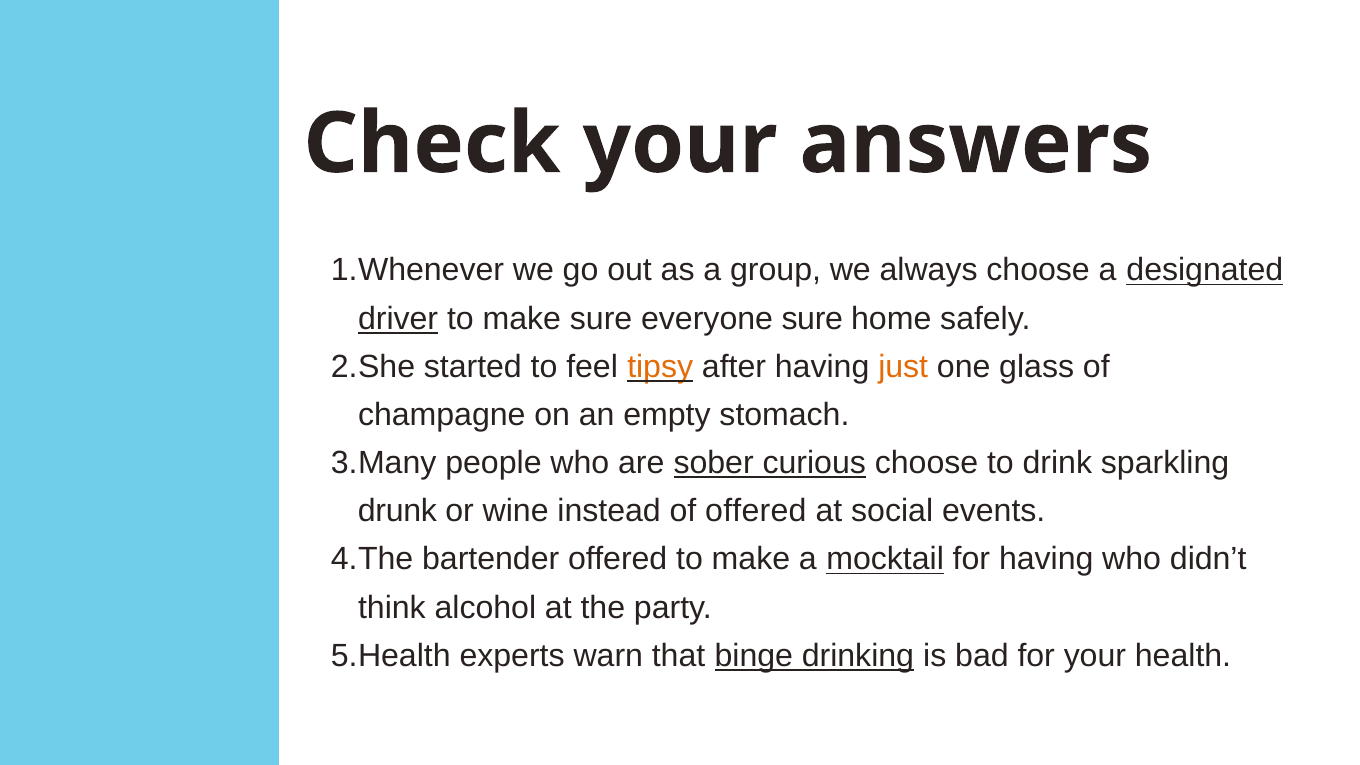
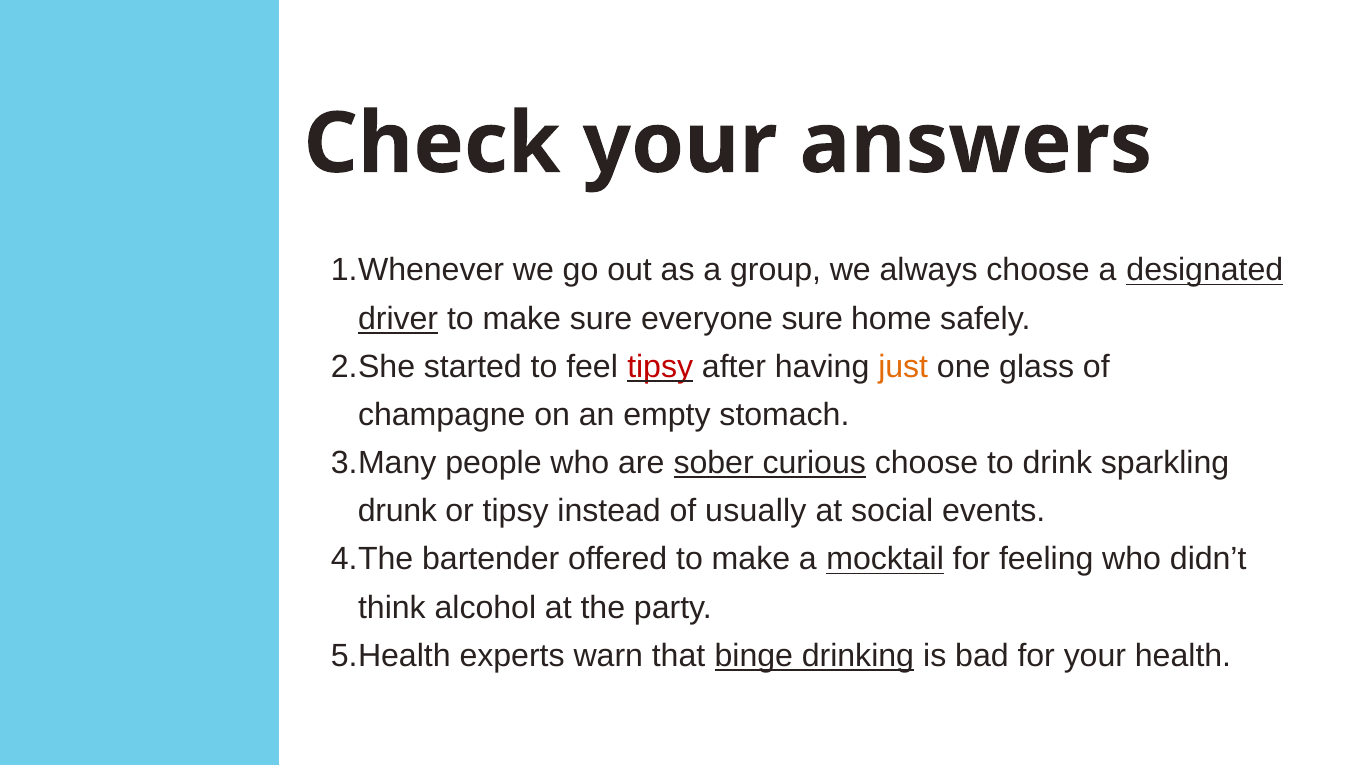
tipsy colour: orange -> red (660, 367)
or wine: wine -> tipsy (516, 511)
of offered: offered -> usually (756, 511)
for having: having -> feeling (1046, 559)
